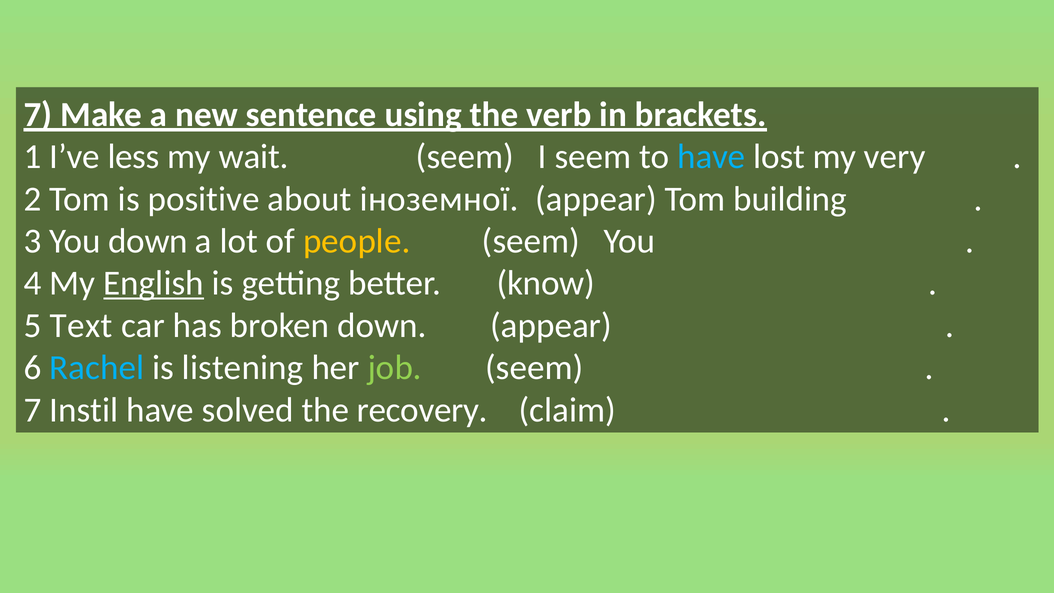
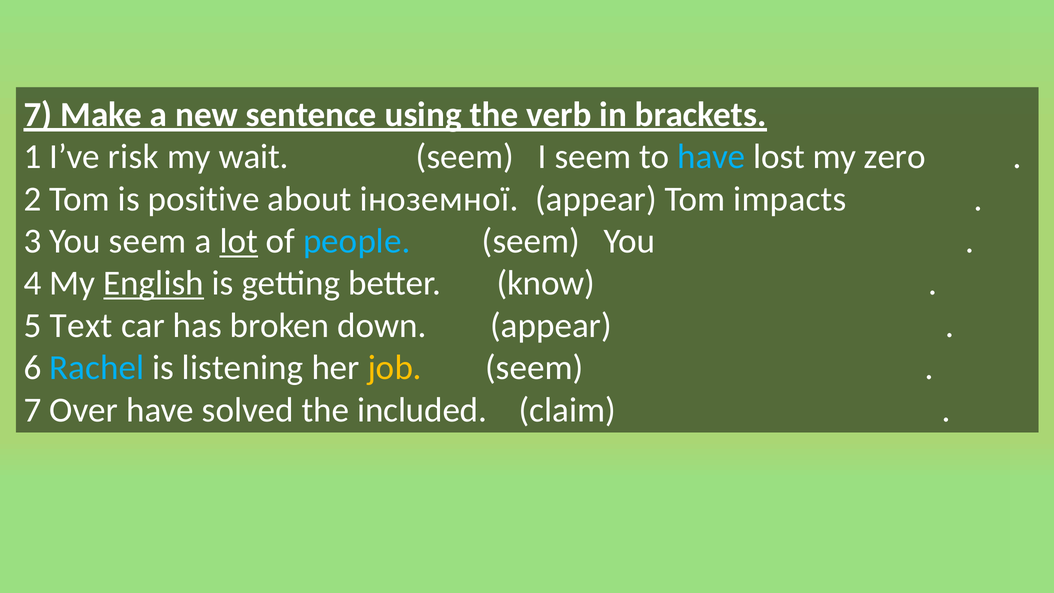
less: less -> risk (133, 157)
very: very -> zero (895, 157)
building: building -> impacts (790, 199)
You down: down -> seem (148, 241)
lot underline: none -> present (239, 241)
people colour: yellow -> light blue (357, 241)
job colour: light green -> yellow (395, 368)
Instil: Instil -> Over (84, 410)
recovery: recovery -> included (422, 410)
